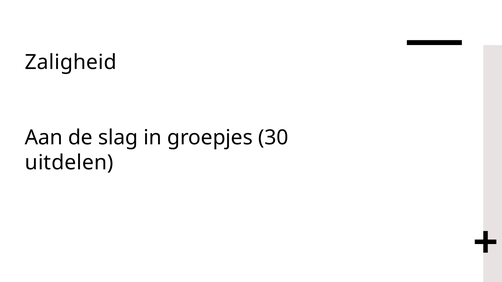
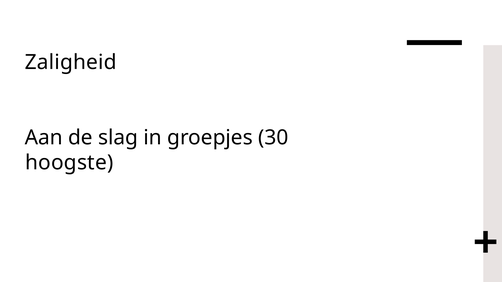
uitdelen: uitdelen -> hoogste (69, 163)
